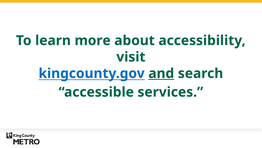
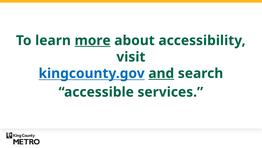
more underline: none -> present (93, 40)
